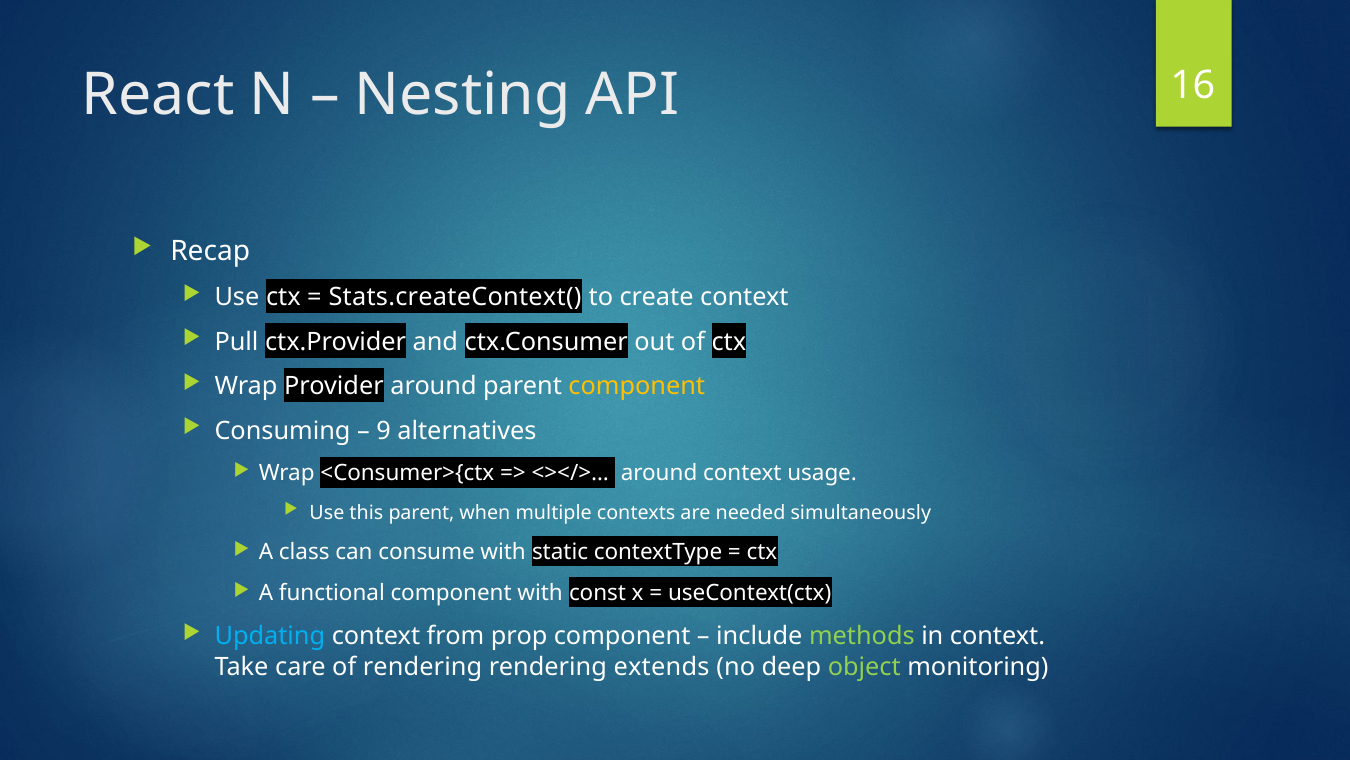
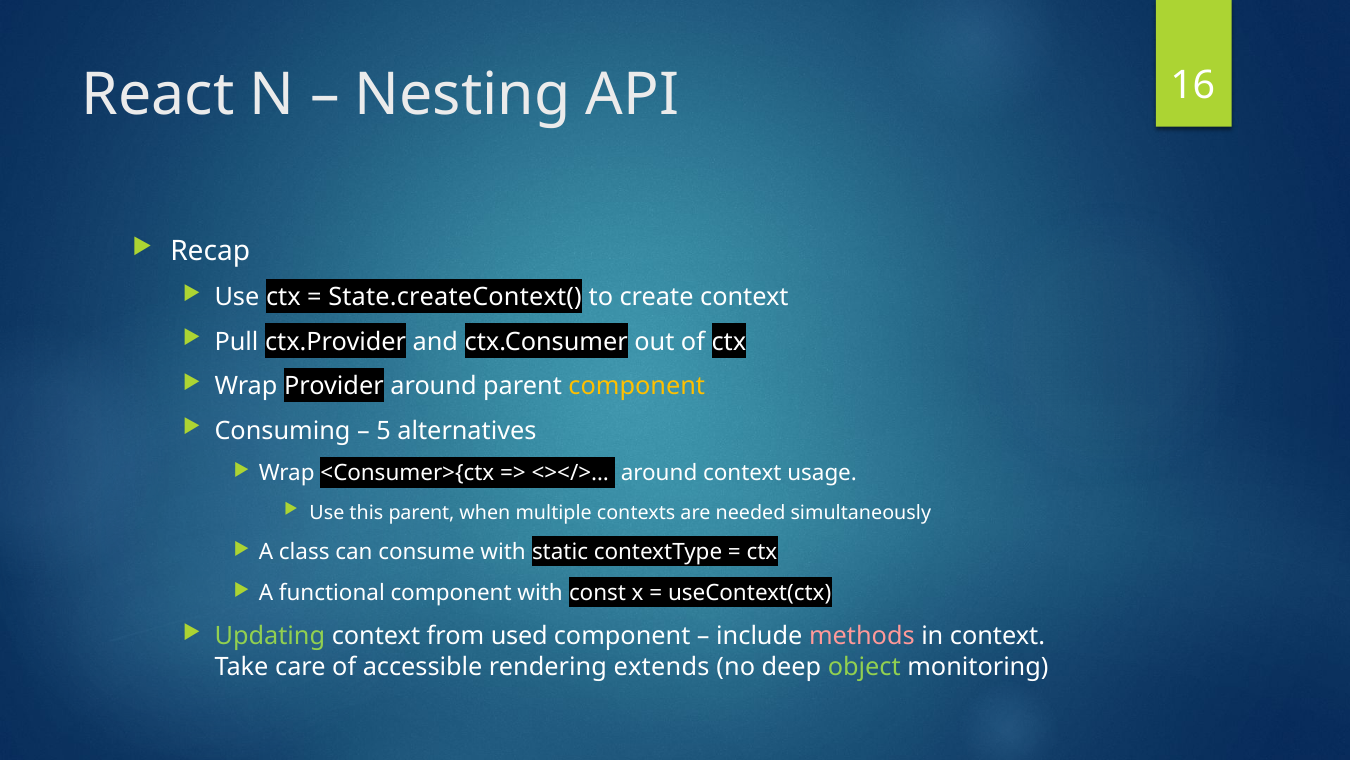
Stats.createContext(: Stats.createContext( -> State.createContext( (455, 297)
9: 9 -> 5 (384, 431)
Updating colour: light blue -> light green (270, 636)
prop: prop -> used (519, 636)
methods colour: light green -> pink (862, 636)
of rendering: rendering -> accessible (423, 666)
